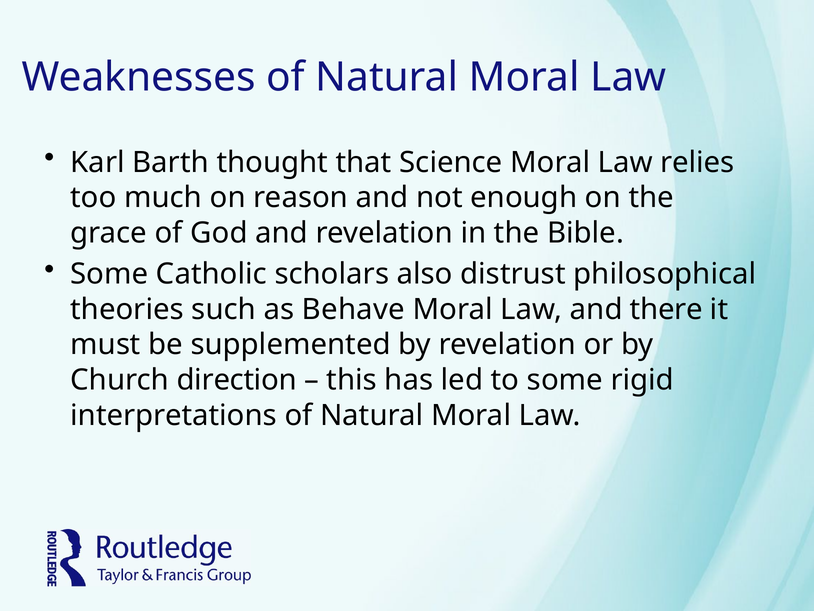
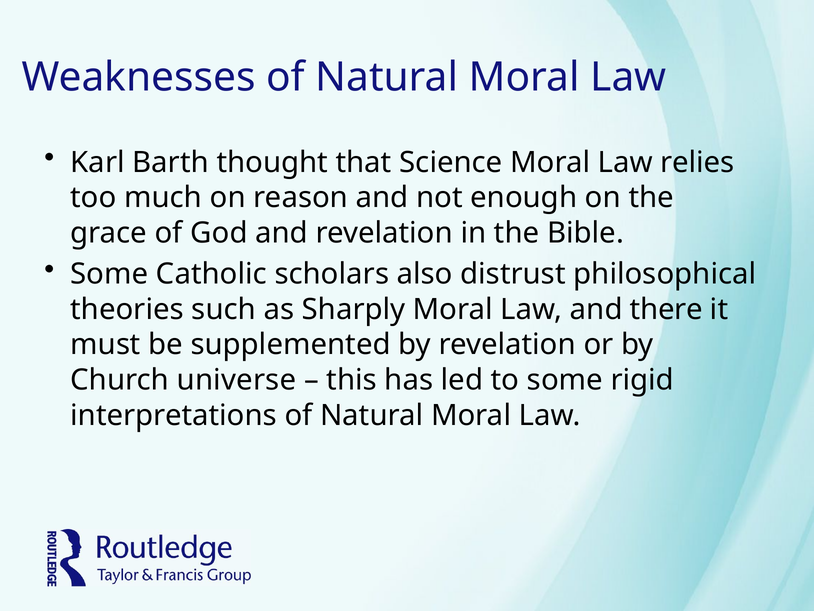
Behave: Behave -> Sharply (354, 309)
direction: direction -> universe (236, 380)
